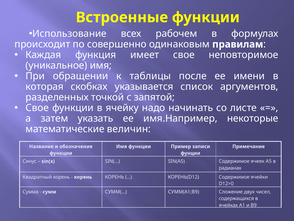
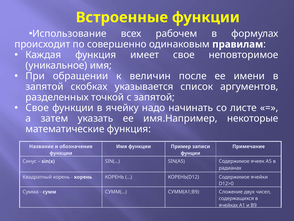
таблицы: таблицы -> величин (150, 76)
которая: которая -> запятой (45, 87)
математические величин: величин -> функция (129, 129)
